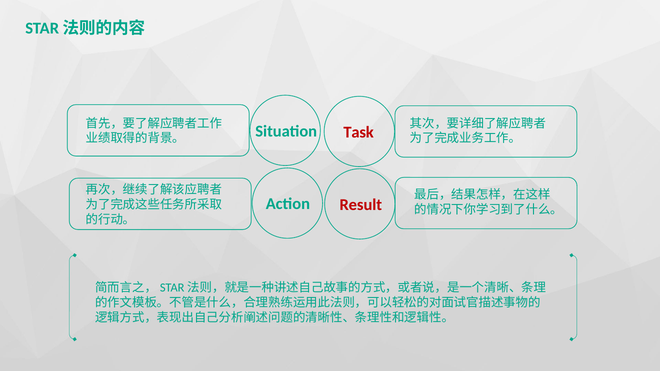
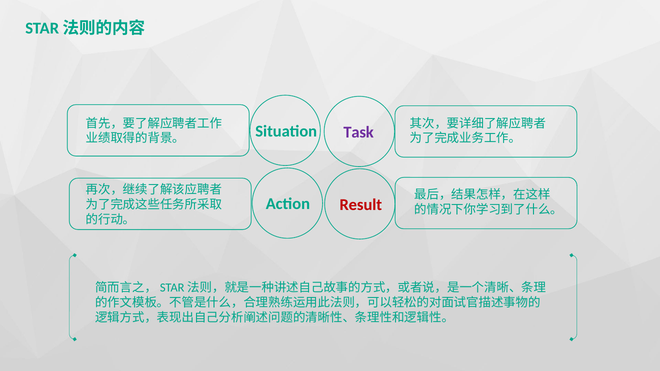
Task colour: red -> purple (359, 133)
